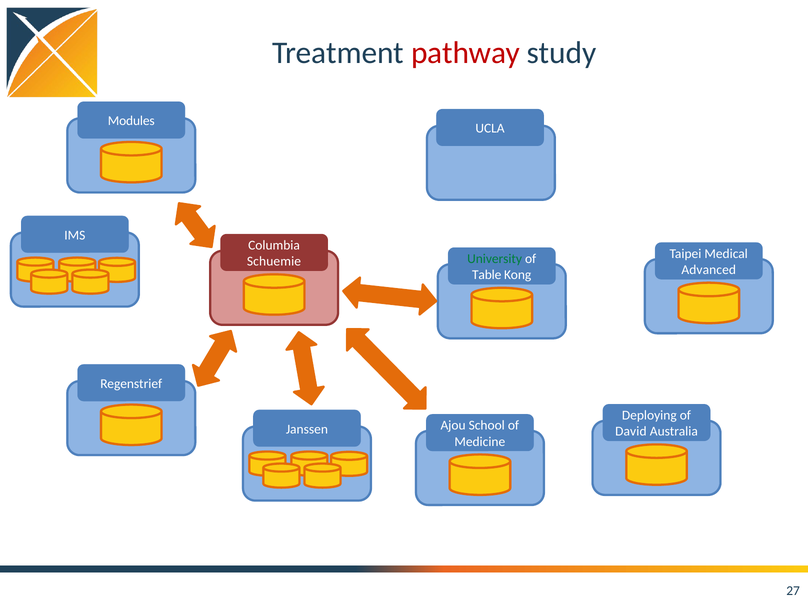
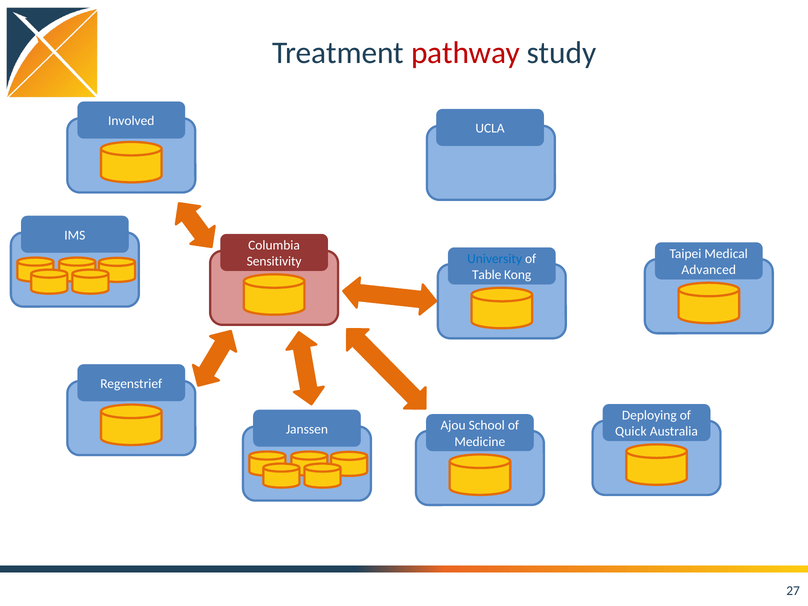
Modules: Modules -> Involved (131, 121)
University colour: green -> blue (495, 259)
Schuemie: Schuemie -> Sensitivity (274, 261)
David: David -> Quick (631, 432)
